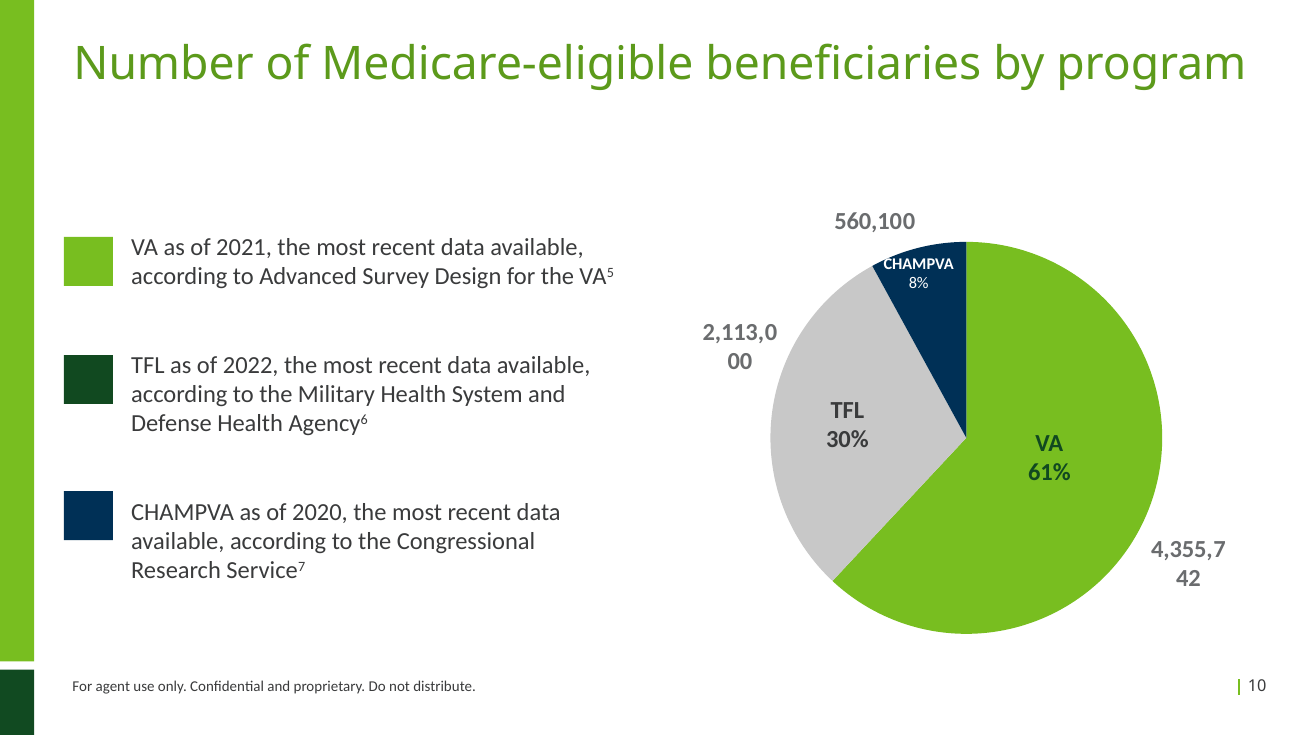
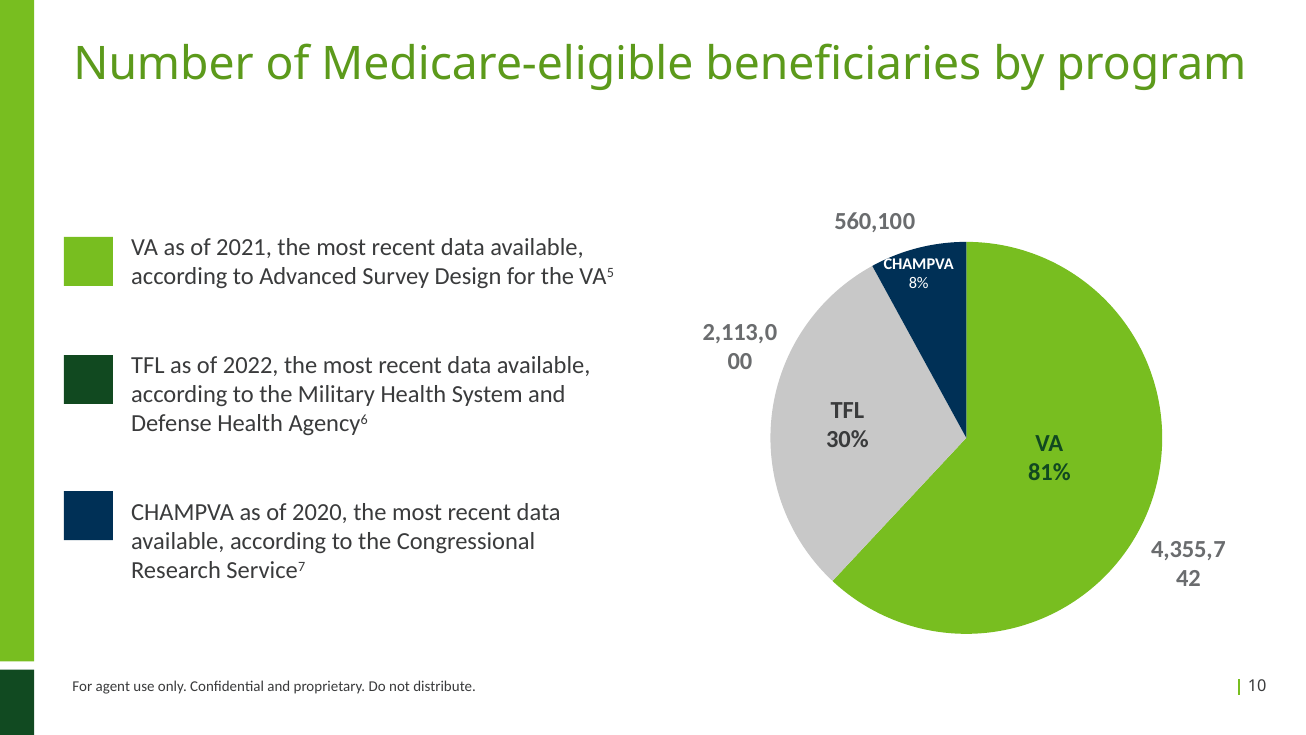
61%: 61% -> 81% (1049, 472)
